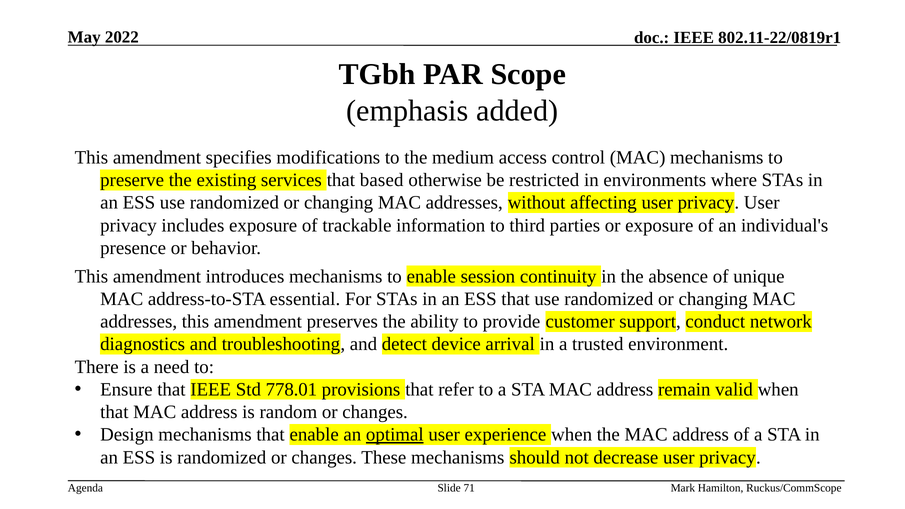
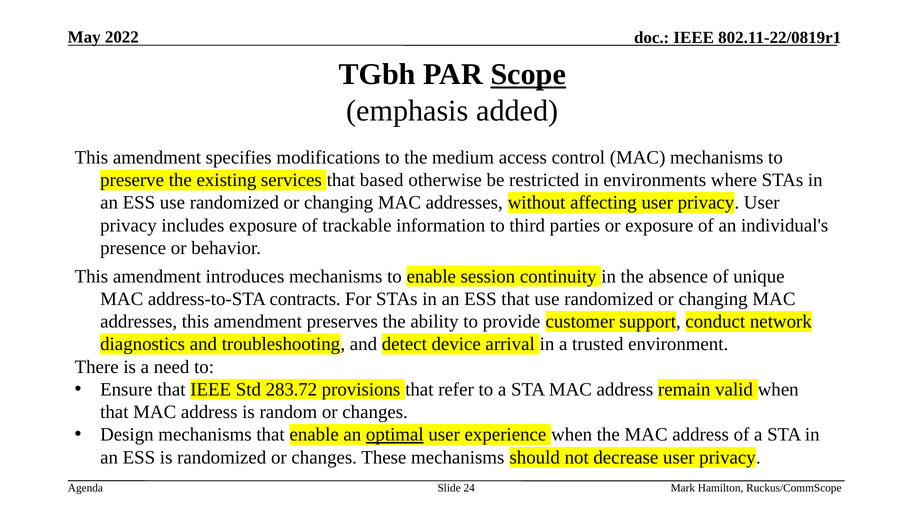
Scope underline: none -> present (528, 74)
essential: essential -> contracts (305, 299)
778.01: 778.01 -> 283.72 (291, 389)
71: 71 -> 24 (469, 488)
